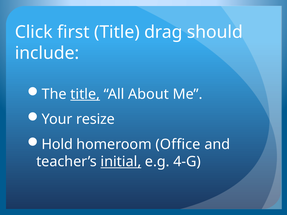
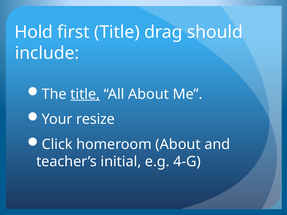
Click: Click -> Hold (34, 32)
Hold: Hold -> Click (57, 145)
homeroom Office: Office -> About (178, 145)
initial underline: present -> none (121, 162)
